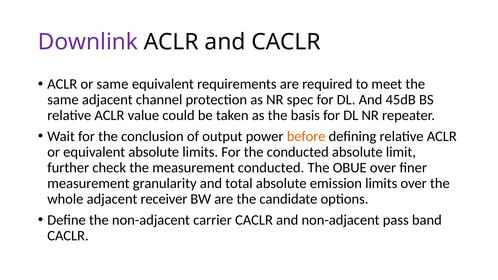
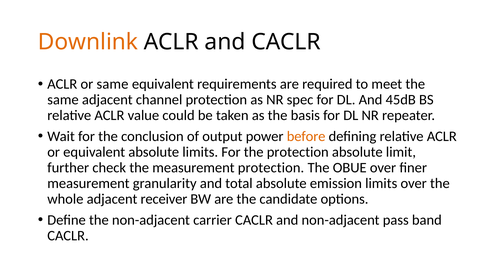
Downlink colour: purple -> orange (88, 42)
the conducted: conducted -> protection (298, 152)
measurement conducted: conducted -> protection (271, 168)
